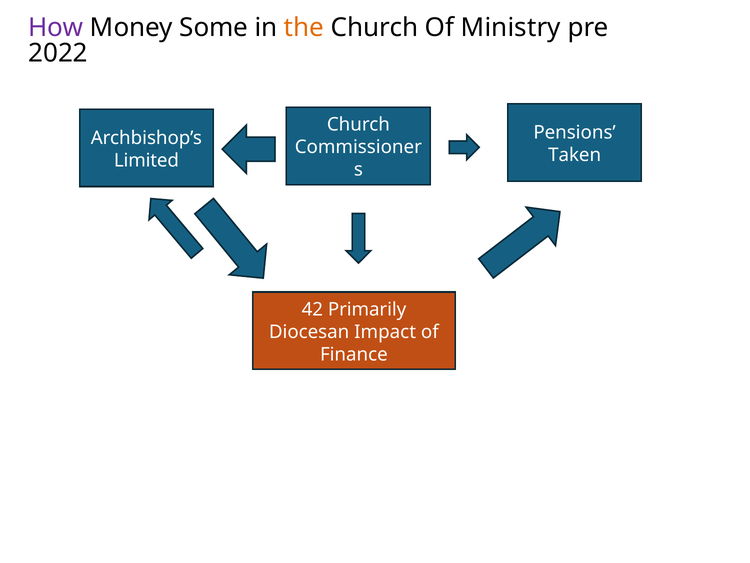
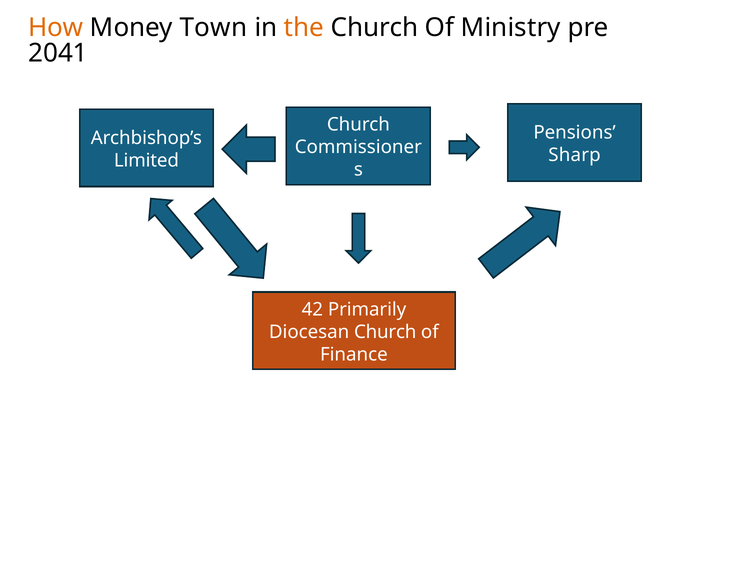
How colour: purple -> orange (56, 28)
Some: Some -> Town (213, 28)
2022: 2022 -> 2041 (58, 53)
Taken: Taken -> Sharp (575, 155)
Diocesan Impact: Impact -> Church (385, 332)
